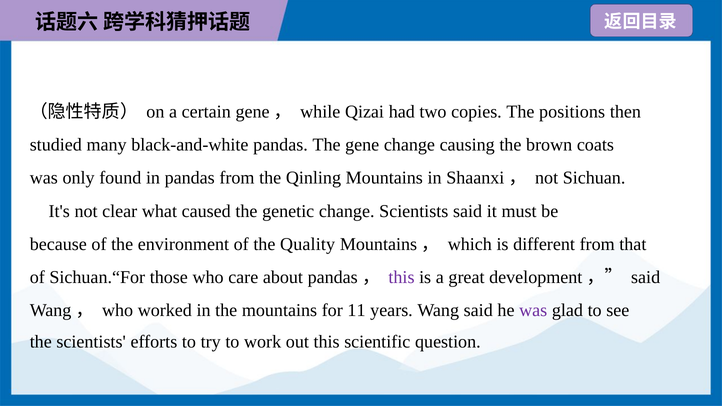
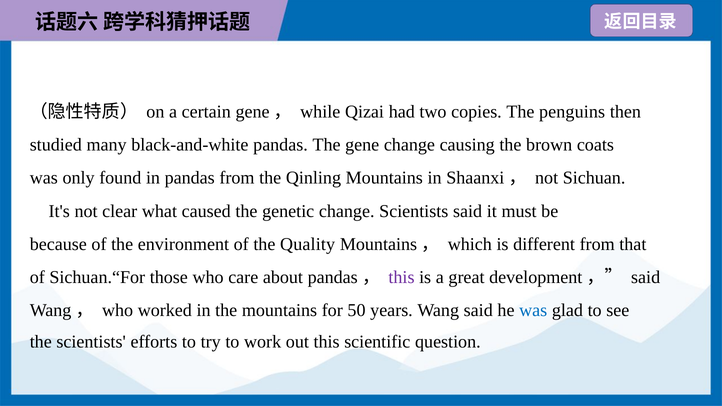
positions: positions -> penguins (572, 112)
11: 11 -> 50 (357, 310)
was colour: purple -> blue (533, 310)
